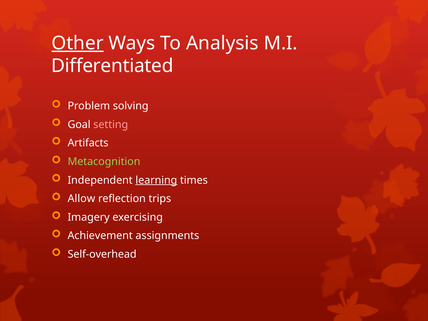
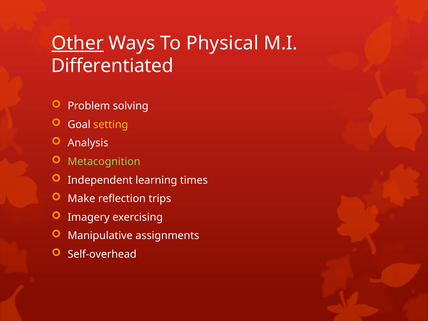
Analysis: Analysis -> Physical (222, 43)
setting colour: pink -> yellow (111, 124)
Artifacts: Artifacts -> Analysis (88, 143)
learning underline: present -> none (156, 180)
Allow: Allow -> Make (81, 199)
Achievement: Achievement -> Manipulative (100, 236)
